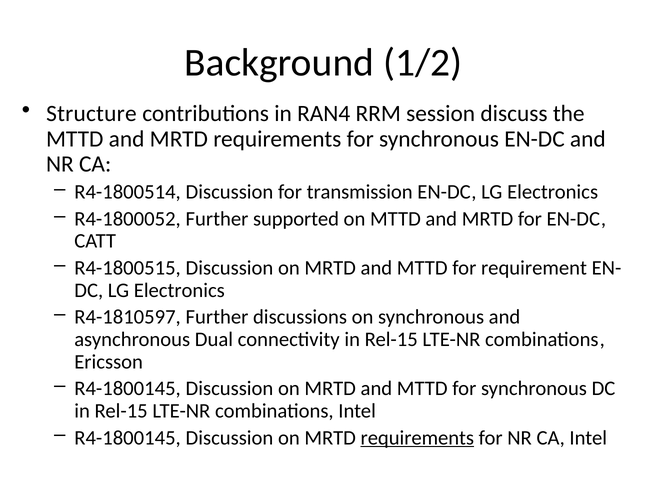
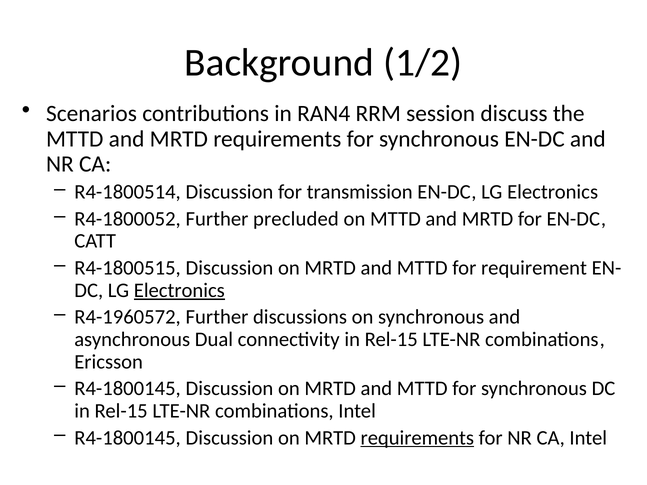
Structure: Structure -> Scenarios (91, 114)
supported: supported -> precluded (296, 219)
Electronics underline: none -> present (179, 290)
R4-1810597: R4-1810597 -> R4-1960572 (128, 317)
